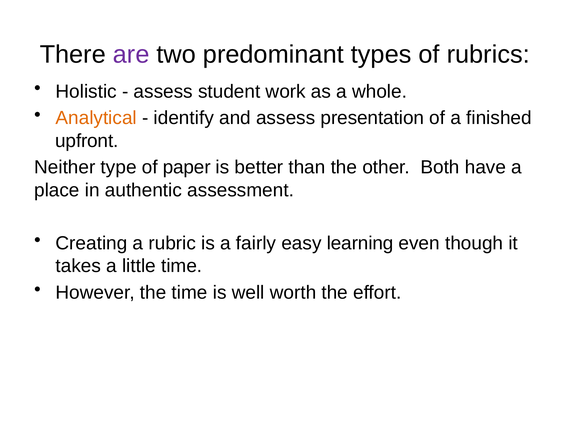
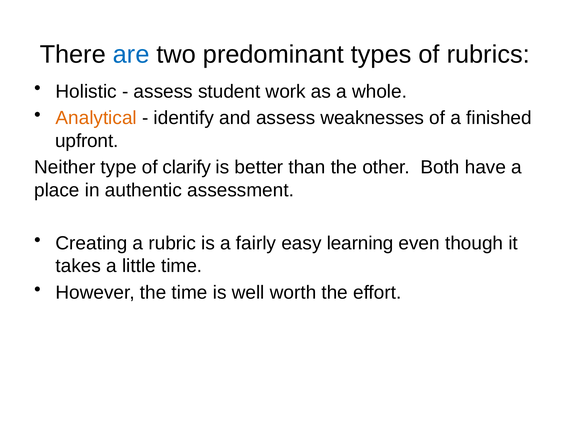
are colour: purple -> blue (131, 54)
presentation: presentation -> weaknesses (372, 118)
paper: paper -> clarify (187, 168)
